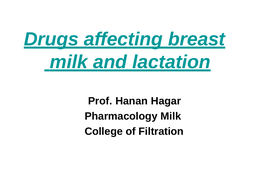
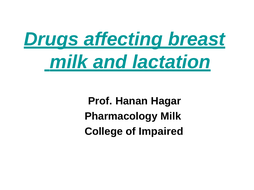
Filtration: Filtration -> Impaired (161, 132)
